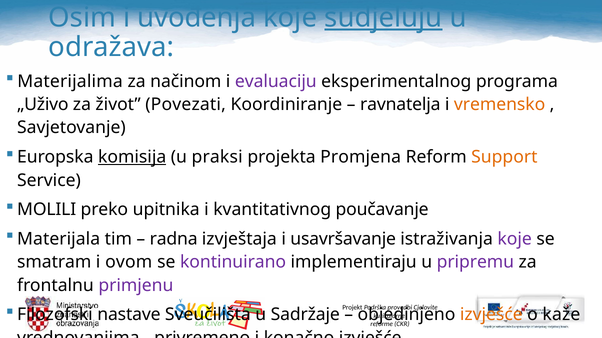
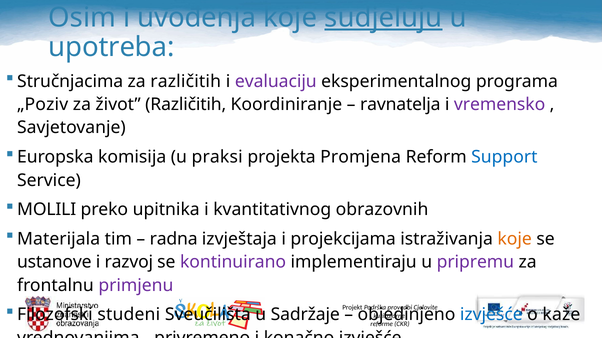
odražava: odražava -> upotreba (111, 47)
Materijalima: Materijalima -> Stručnjacima (70, 82)
za načinom: načinom -> različitih (186, 82)
„Uživo: „Uživo -> „Poziv (43, 105)
život Povezati: Povezati -> Različitih (186, 105)
vremensko colour: orange -> purple (500, 105)
komisija underline: present -> none (132, 157)
Support colour: orange -> blue (504, 157)
poučavanje: poučavanje -> obrazovnih (382, 210)
usavršavanje: usavršavanje -> projekcijama (343, 239)
koje colour: purple -> orange (515, 239)
smatram: smatram -> ustanove (54, 263)
ovom: ovom -> razvoj (129, 263)
nastave: nastave -> studeni (129, 315)
izvješće colour: orange -> blue (491, 315)
